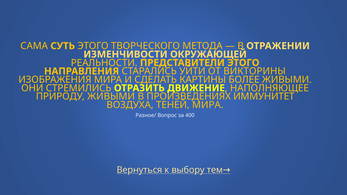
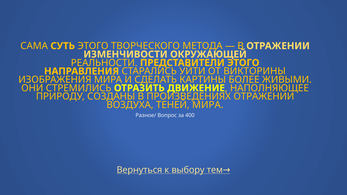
ПРИРОДУ ЖИВЫМИ: ЖИВЫМИ -> СОЗДАНЫ (111, 97)
ПРОИЗВЕДЕНИЯХ ИММУНИТЕТ: ИММУНИТЕТ -> ОТРАЖЕНИИ (264, 97)
